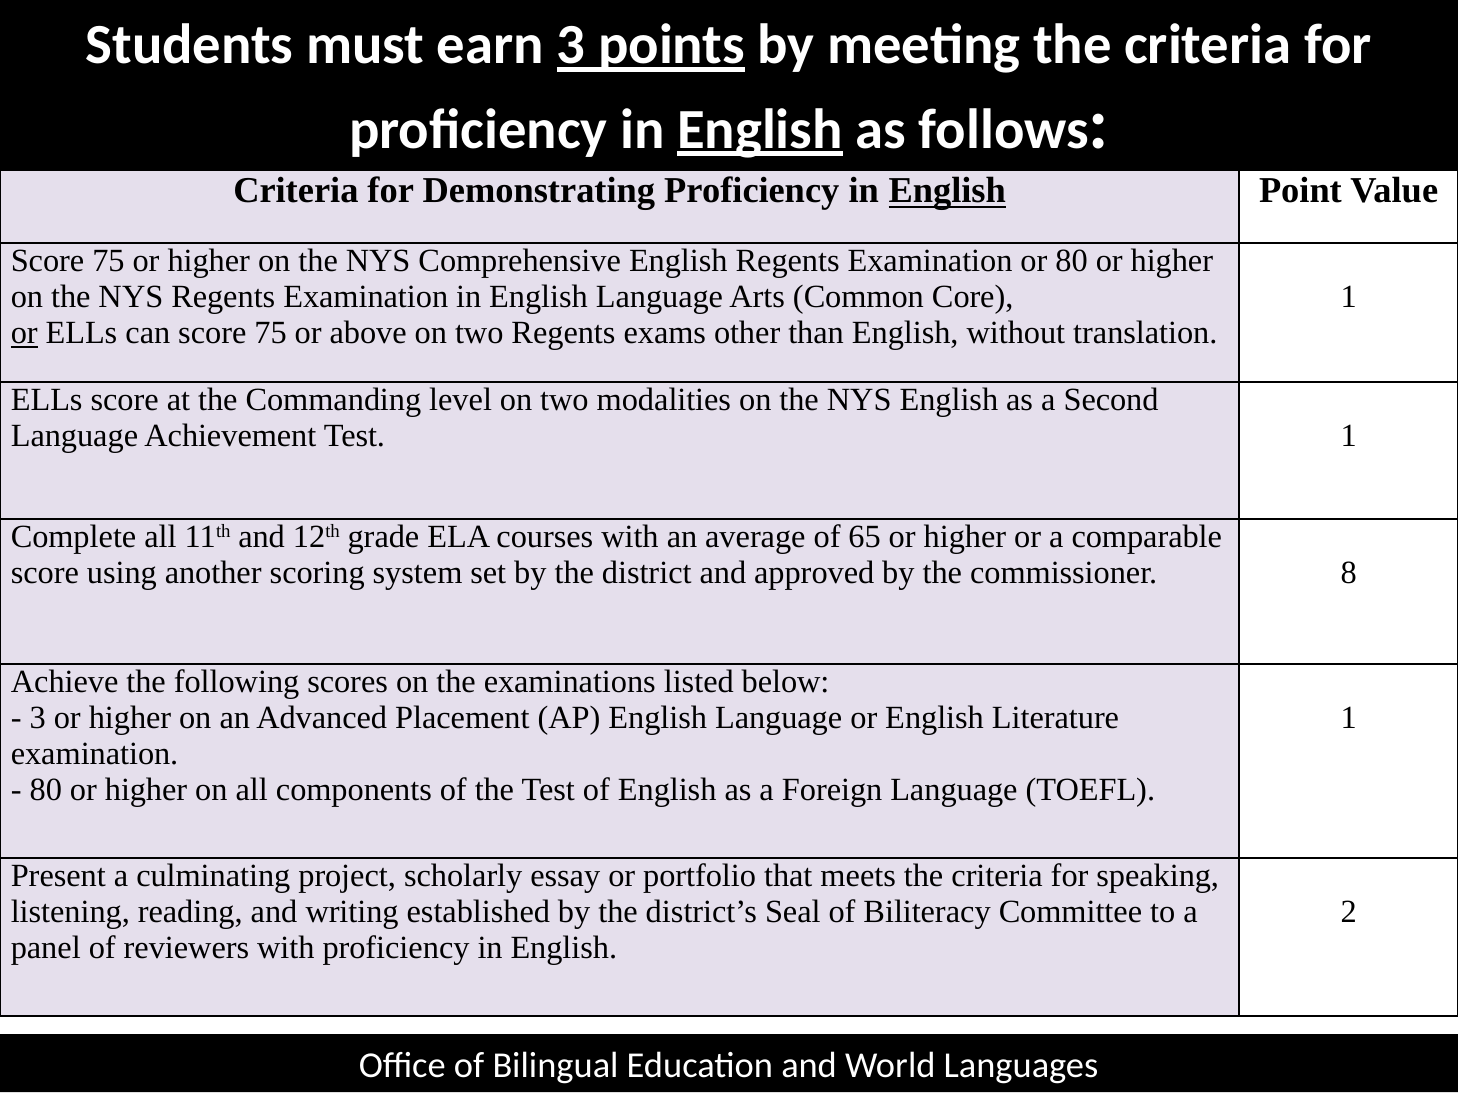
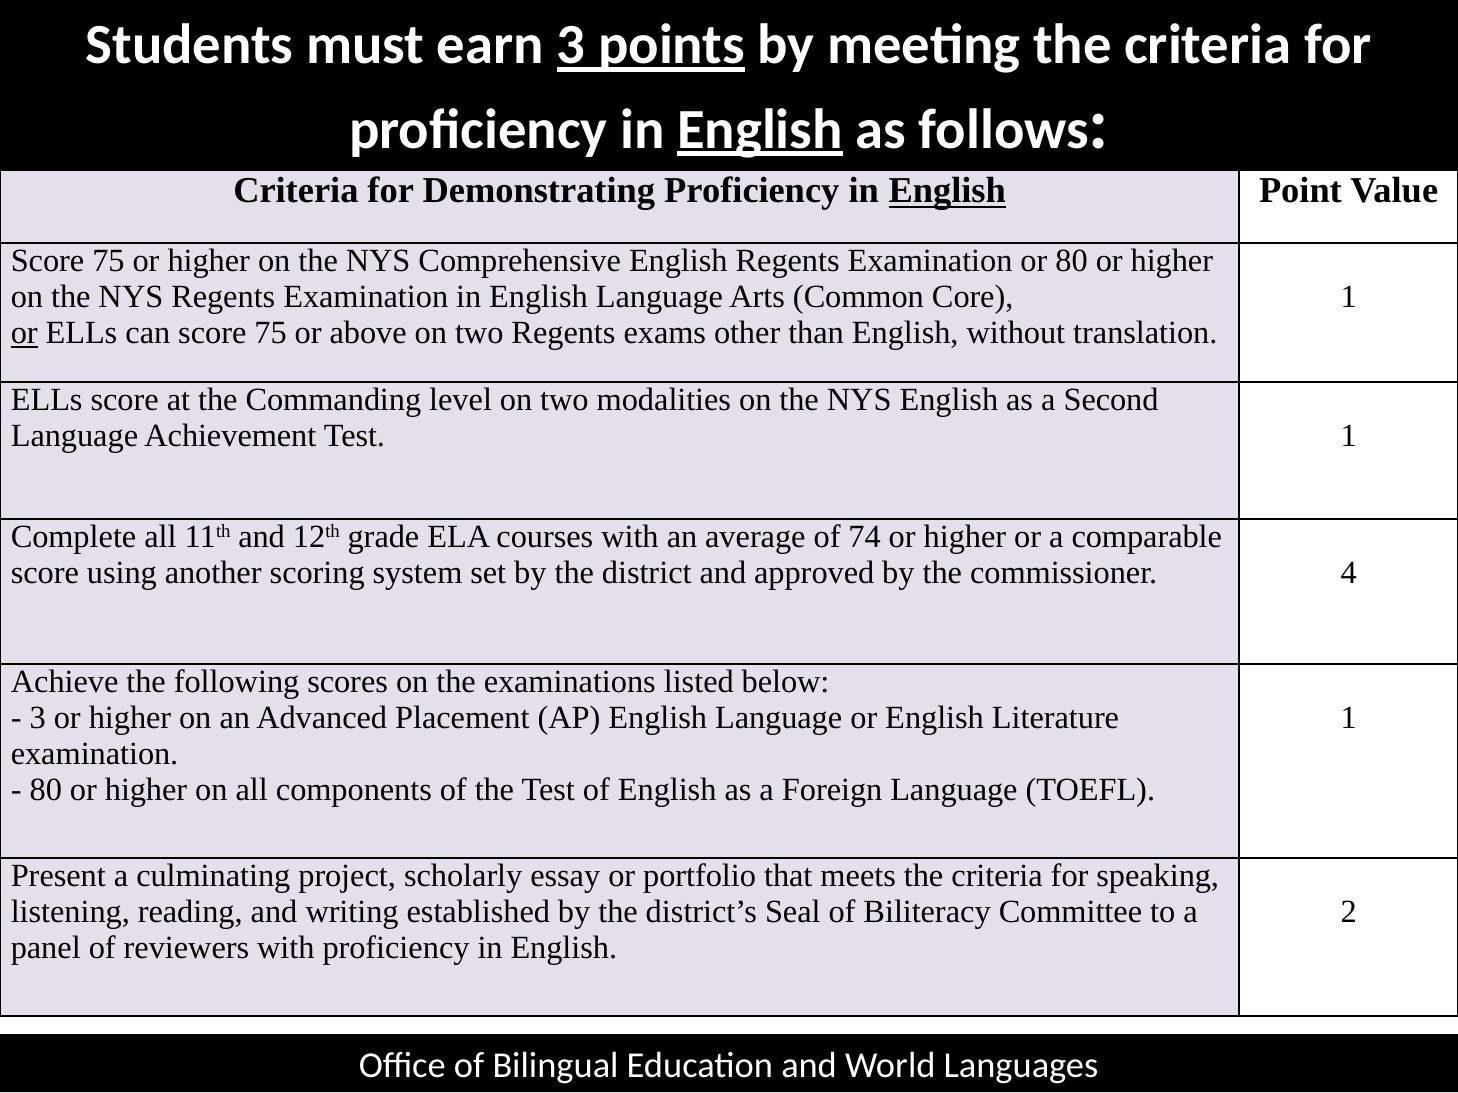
65: 65 -> 74 (865, 537)
8: 8 -> 4 (1349, 573)
